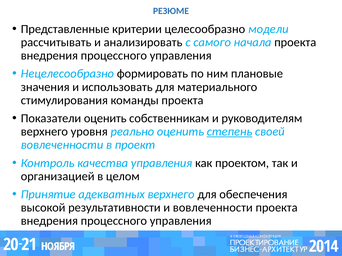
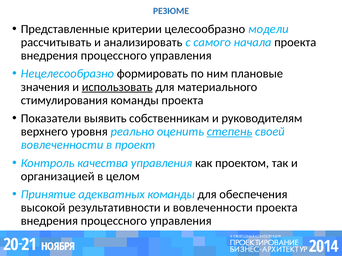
использовать underline: none -> present (117, 87)
Показатели оценить: оценить -> выявить (105, 119)
адекватных верхнего: верхнего -> команды (171, 195)
